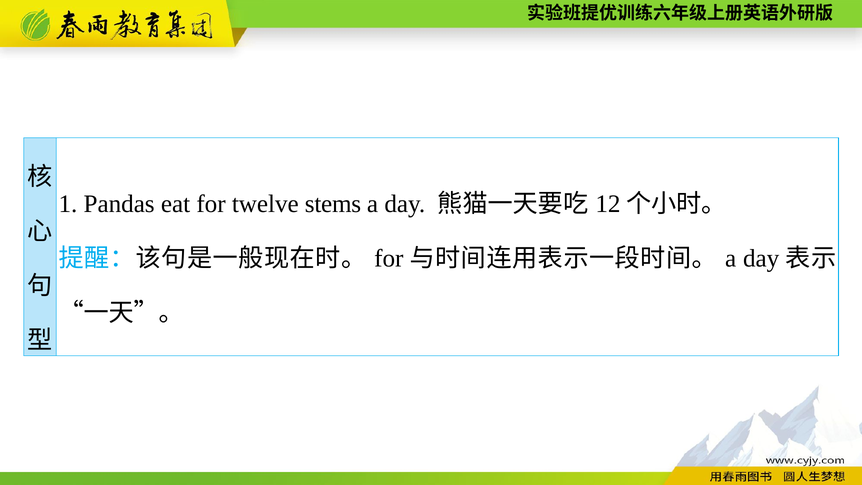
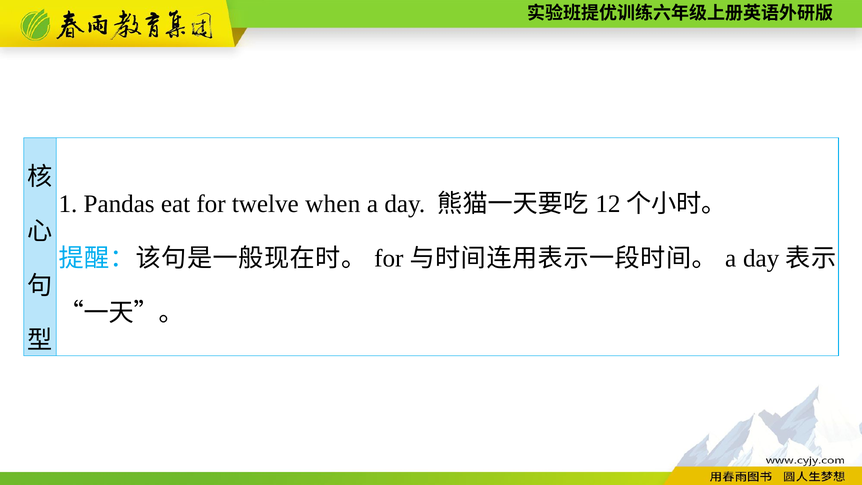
stems: stems -> when (333, 204)
